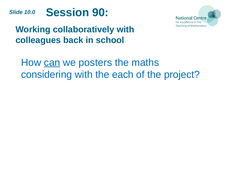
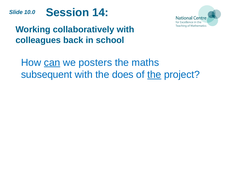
90: 90 -> 14 (100, 12)
considering: considering -> subsequent (47, 74)
each: each -> does (123, 74)
the underline: none -> present (154, 74)
